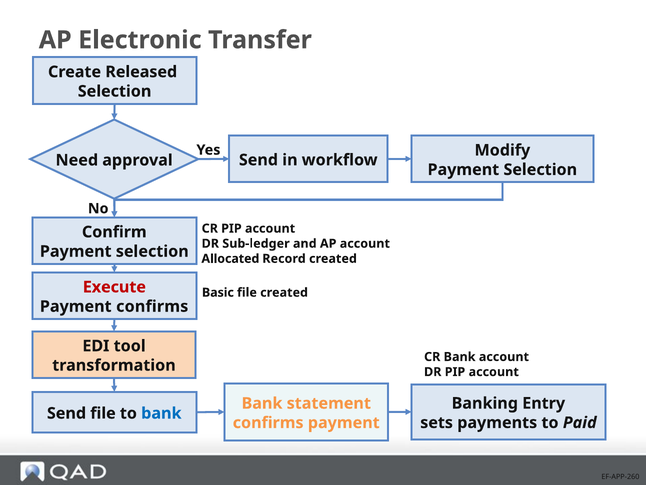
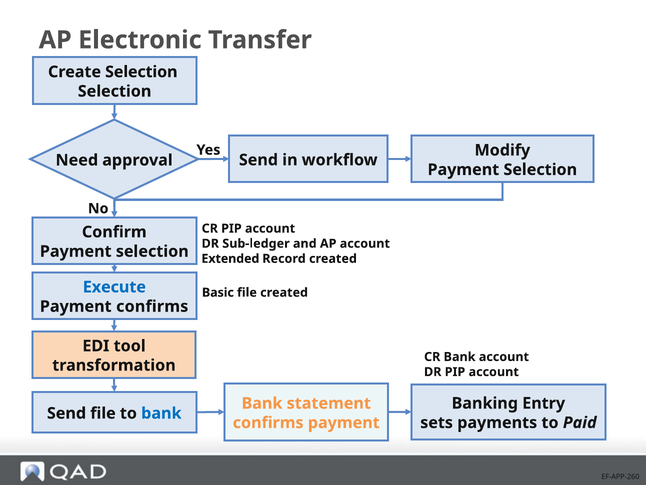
Create Released: Released -> Selection (141, 72)
Allocated: Allocated -> Extended (230, 258)
Execute colour: red -> blue (114, 287)
